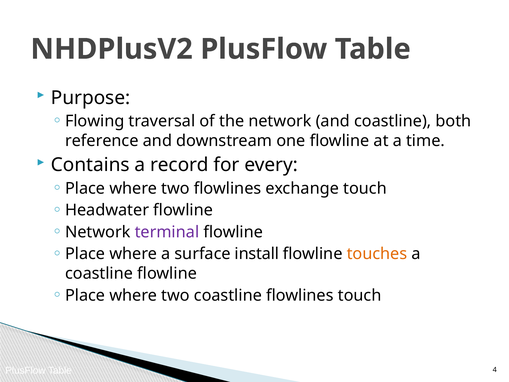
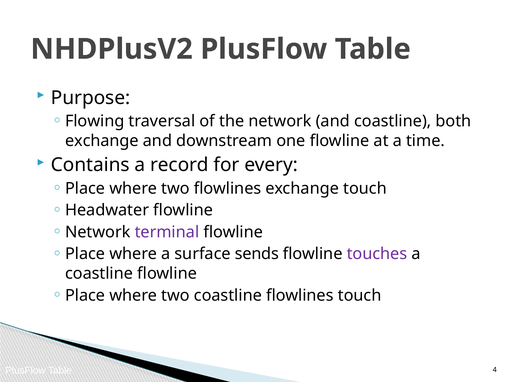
reference: reference -> exchange (102, 141)
install: install -> sends (257, 254)
touches colour: orange -> purple (377, 254)
